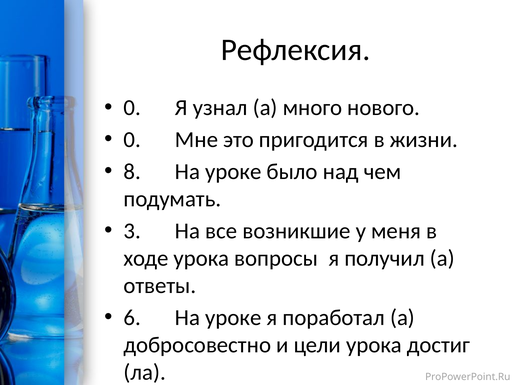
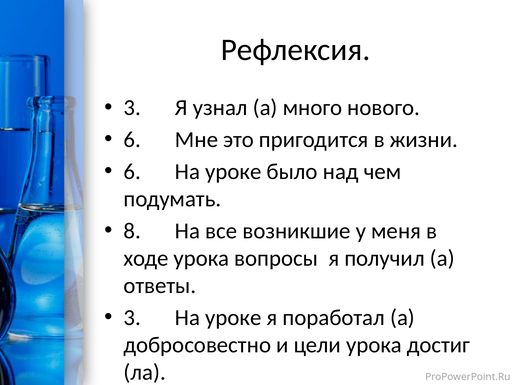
0: 0 -> 3 (132, 108)
0: 0 -> 6 (132, 140)
8: 8 -> 6 (132, 172)
3: 3 -> 8 (132, 231)
6: 6 -> 3 (132, 318)
